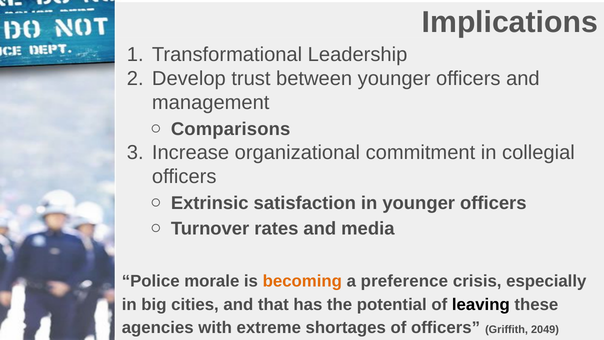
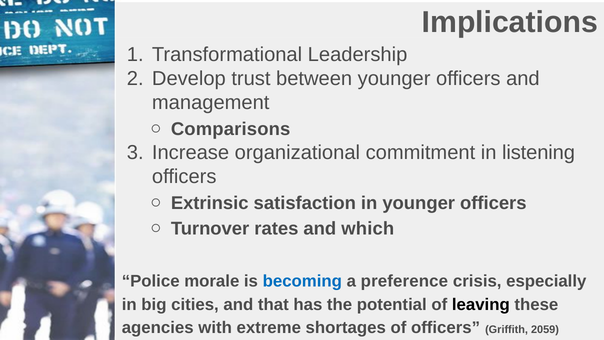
collegial: collegial -> listening (539, 152)
media: media -> which (368, 228)
becoming colour: orange -> blue (302, 281)
2049: 2049 -> 2059 (545, 330)
